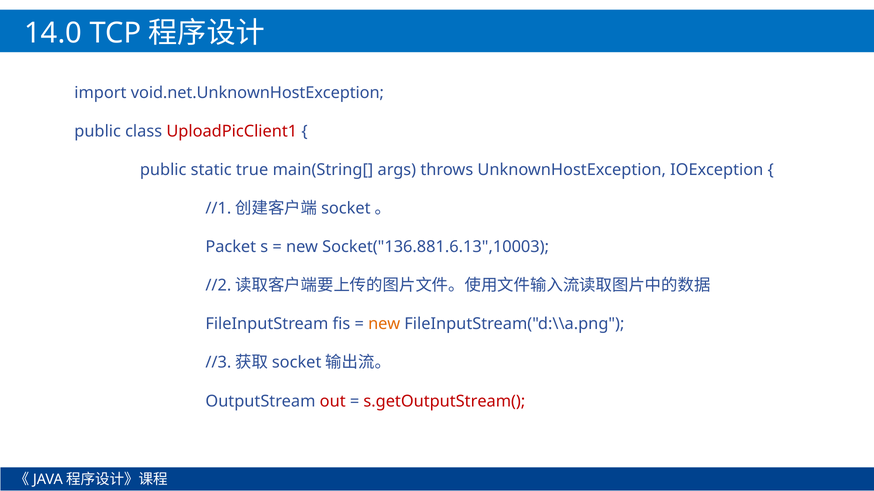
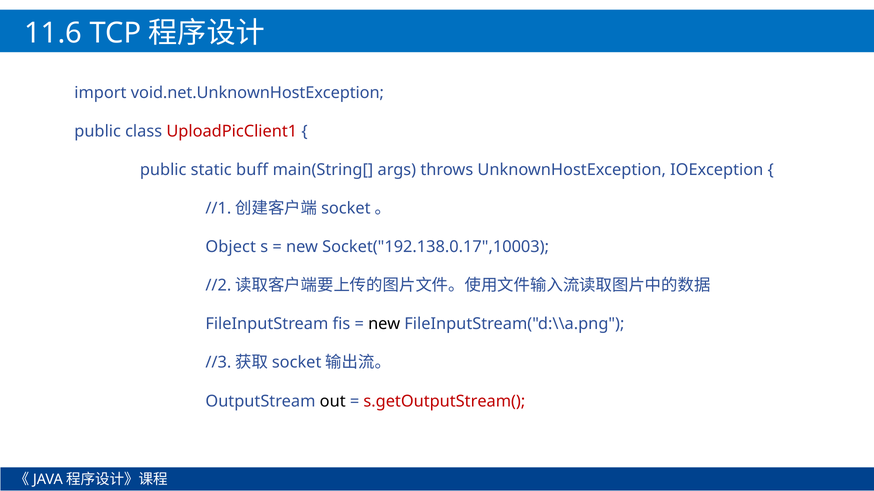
14.0: 14.0 -> 11.6 (53, 33)
true: true -> buff (252, 170)
Packet: Packet -> Object (231, 247)
Socket("136.881.6.13",10003: Socket("136.881.6.13",10003 -> Socket("192.138.0.17",10003 (436, 247)
new colour: orange -> black (384, 324)
out colour: red -> black (333, 402)
